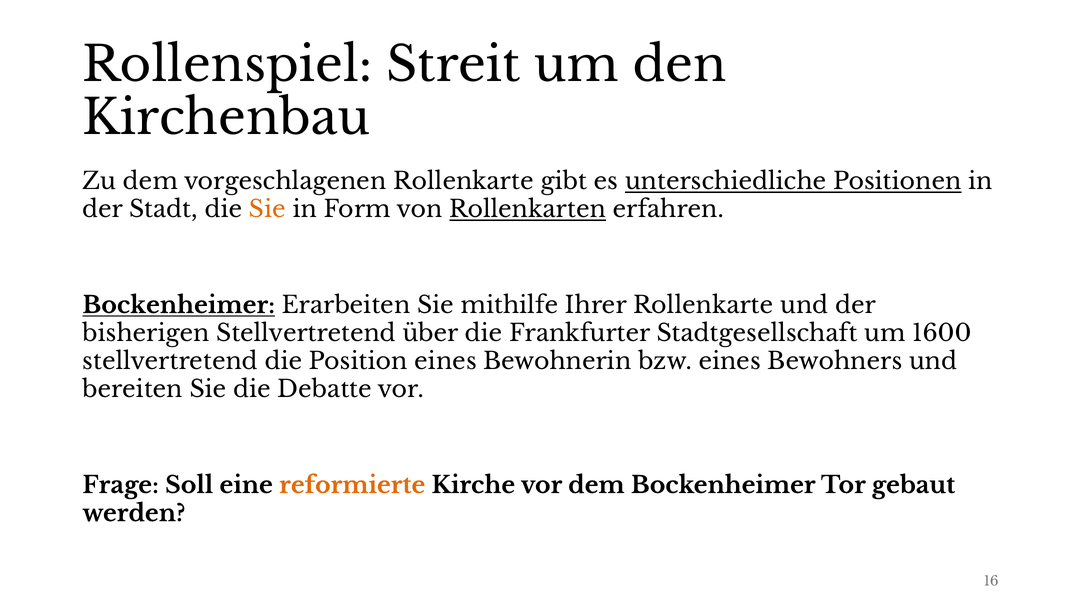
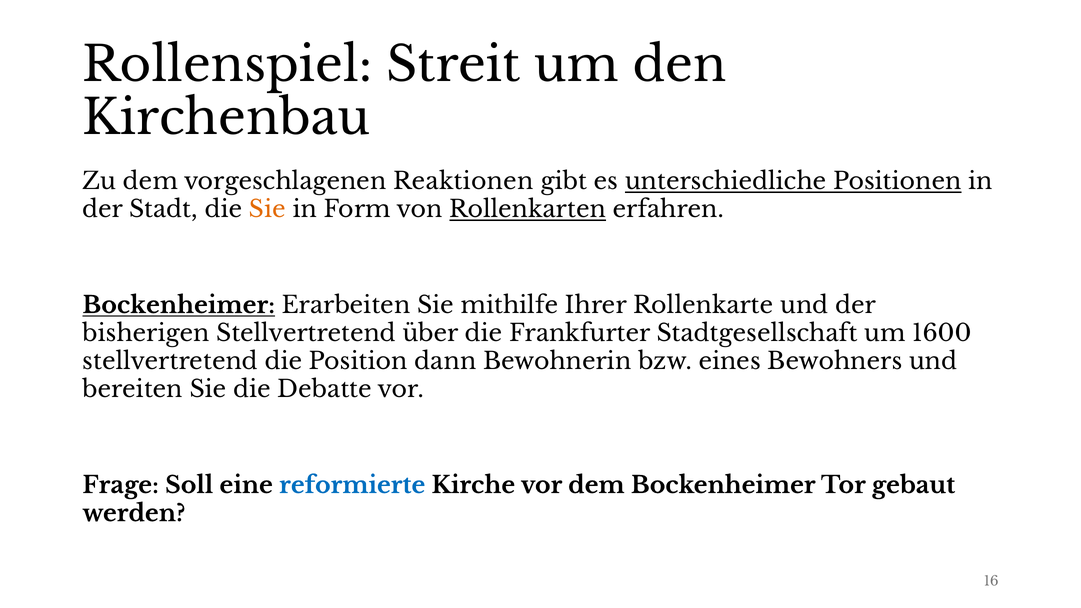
vorgeschlagenen Rollenkarte: Rollenkarte -> Reaktionen (463, 182)
Position eines: eines -> dann (445, 362)
reformierte colour: orange -> blue (352, 485)
